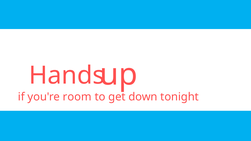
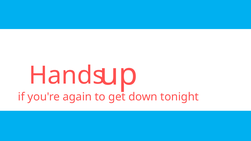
room: room -> again (77, 97)
